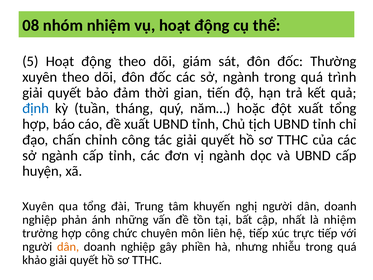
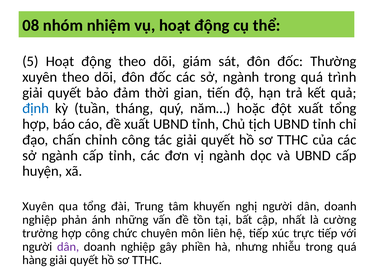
là nhiệm: nhiệm -> cường (340, 220)
dân colour: orange -> purple (68, 246)
khảo: khảo -> hàng (35, 260)
